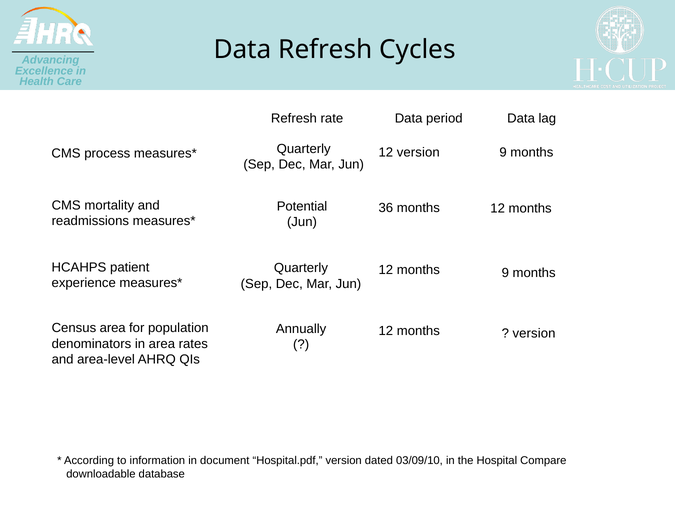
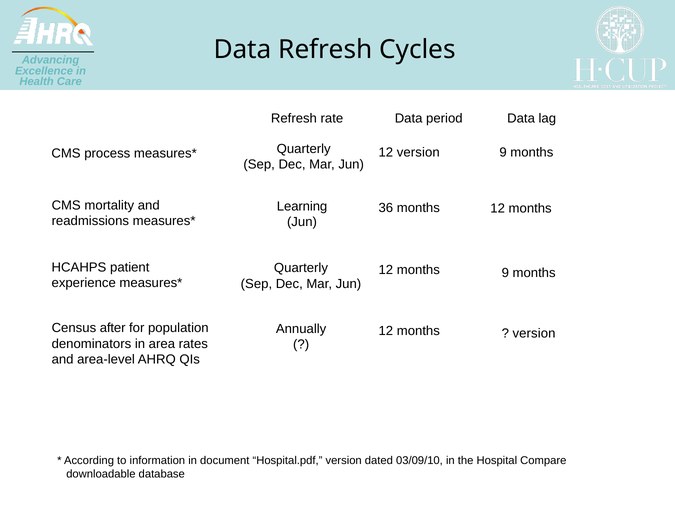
Potential: Potential -> Learning (302, 207)
Census area: area -> after (113, 328)
